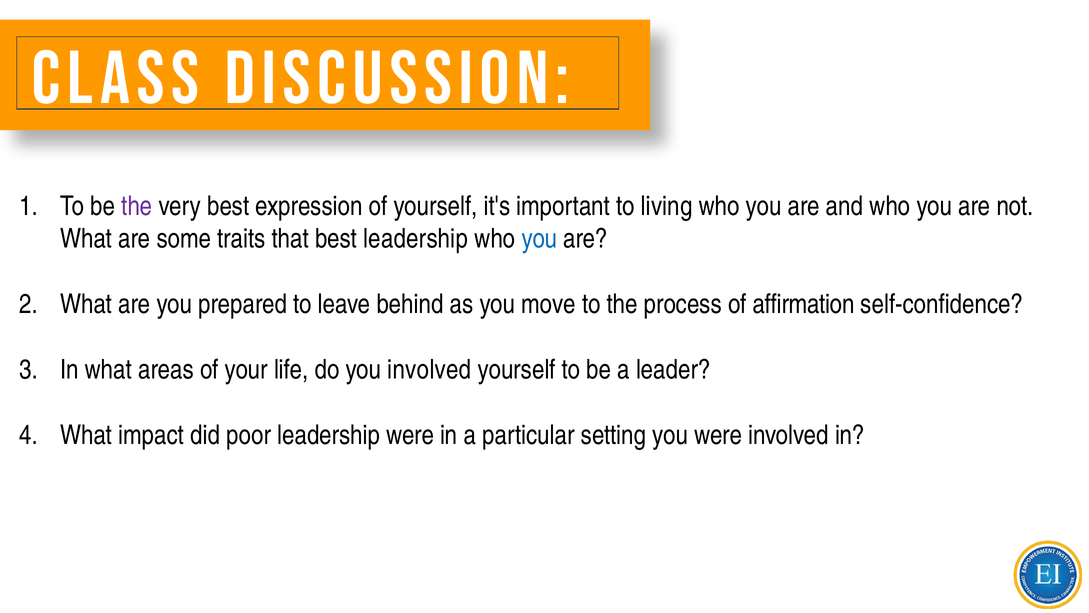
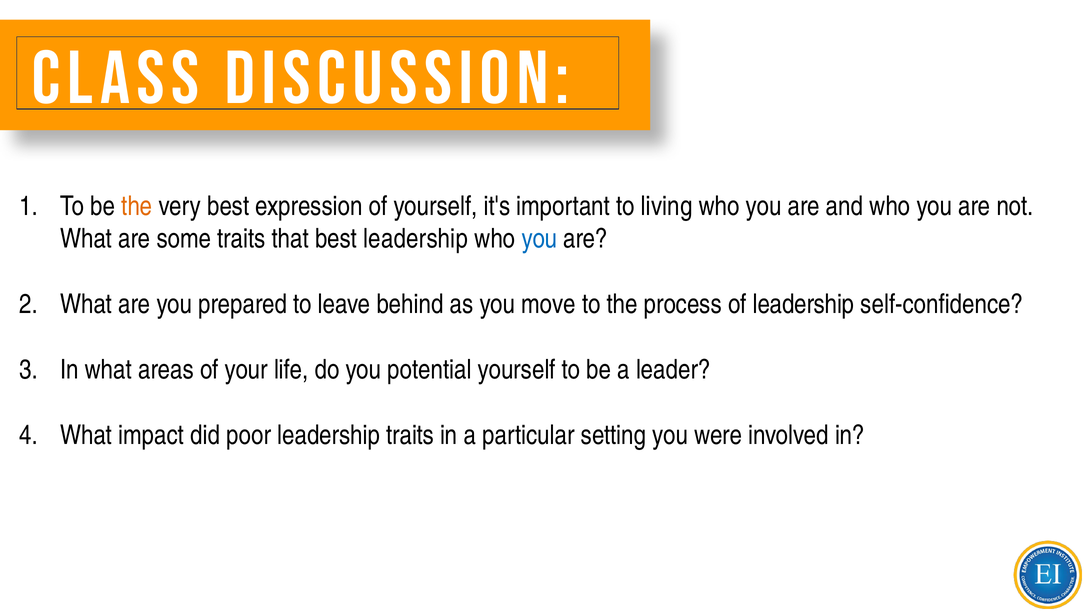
the colour: purple -> orange (137, 206)
of affirmation: affirmation -> leadership (804, 304)
you involved: involved -> potential (430, 369)
leadership were: were -> traits (410, 435)
